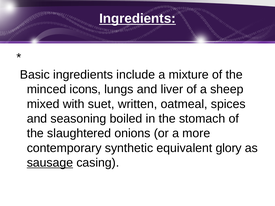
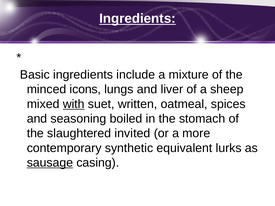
with underline: none -> present (74, 104)
onions: onions -> invited (132, 133)
glory: glory -> lurks (229, 148)
